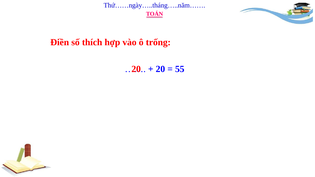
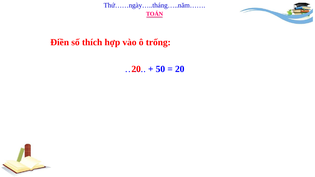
20: 20 -> 50 (160, 69)
55: 55 -> 20 (180, 69)
